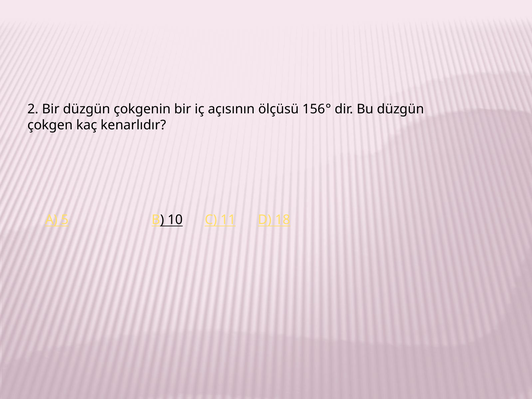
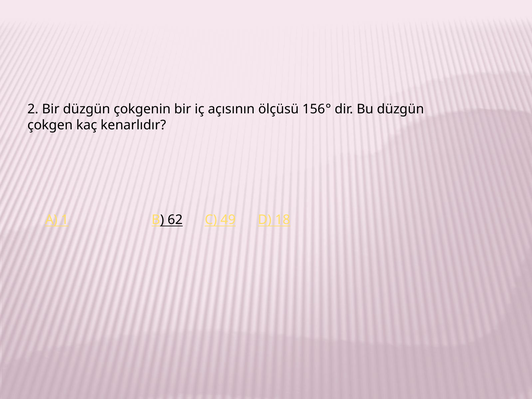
5: 5 -> 1 (65, 220)
10: 10 -> 62 (175, 220)
11: 11 -> 49 (228, 220)
